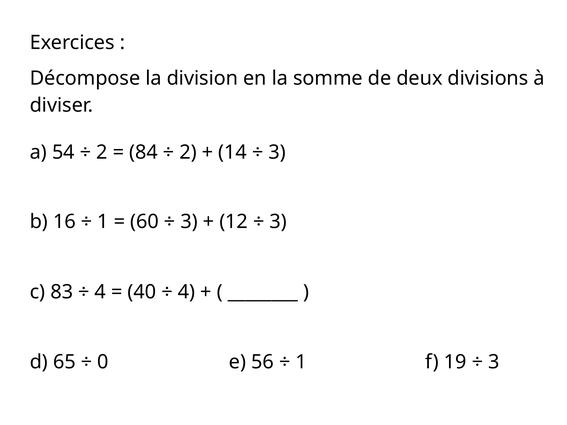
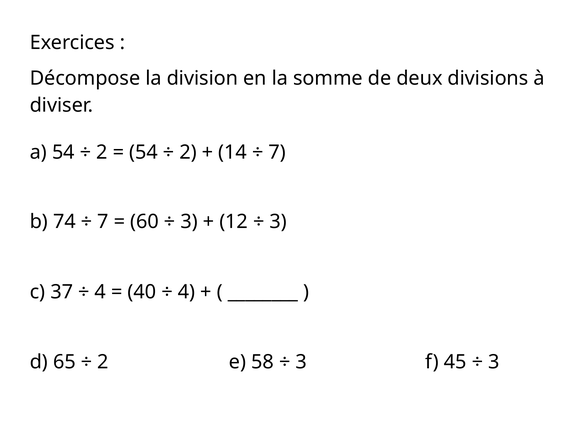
84: 84 -> 54 (144, 152)
3: 3 -> 7 (277, 152)
16: 16 -> 74 (64, 222)
1: 1 -> 7 (103, 222)
83: 83 -> 37 (62, 292)
0: 0 -> 2 (103, 362)
56: 56 -> 58 (263, 362)
1: 1 -> 3 (301, 362)
19: 19 -> 45 (455, 362)
